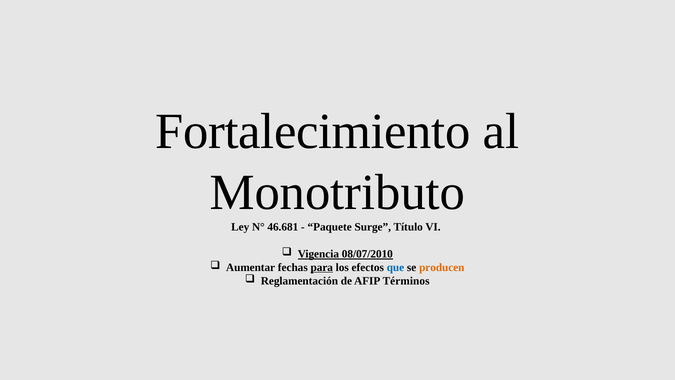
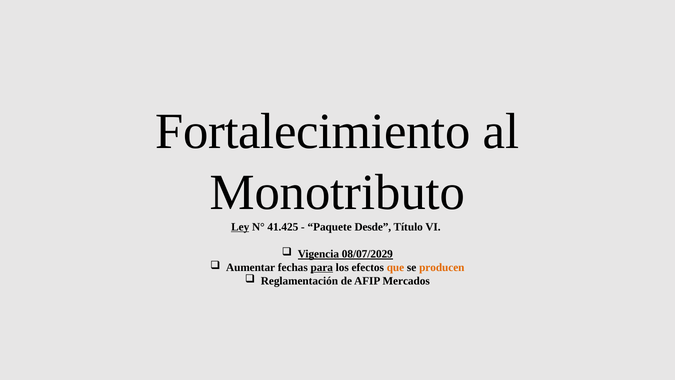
Ley underline: none -> present (240, 227)
46.681: 46.681 -> 41.425 (283, 227)
Surge: Surge -> Desde (373, 227)
08/07/2010: 08/07/2010 -> 08/07/2029 (367, 254)
que colour: blue -> orange (395, 267)
Términos: Términos -> Mercados (406, 281)
